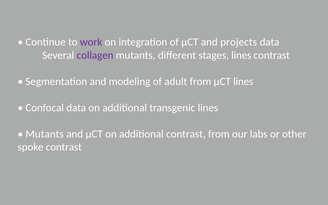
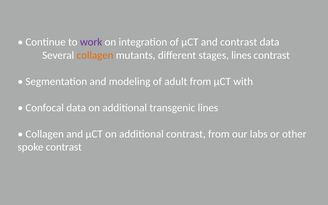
and projects: projects -> contrast (239, 42)
collagen colour: purple -> orange (95, 55)
µCT lines: lines -> with (243, 81)
Mutants: Mutants -> Collagen (45, 134)
